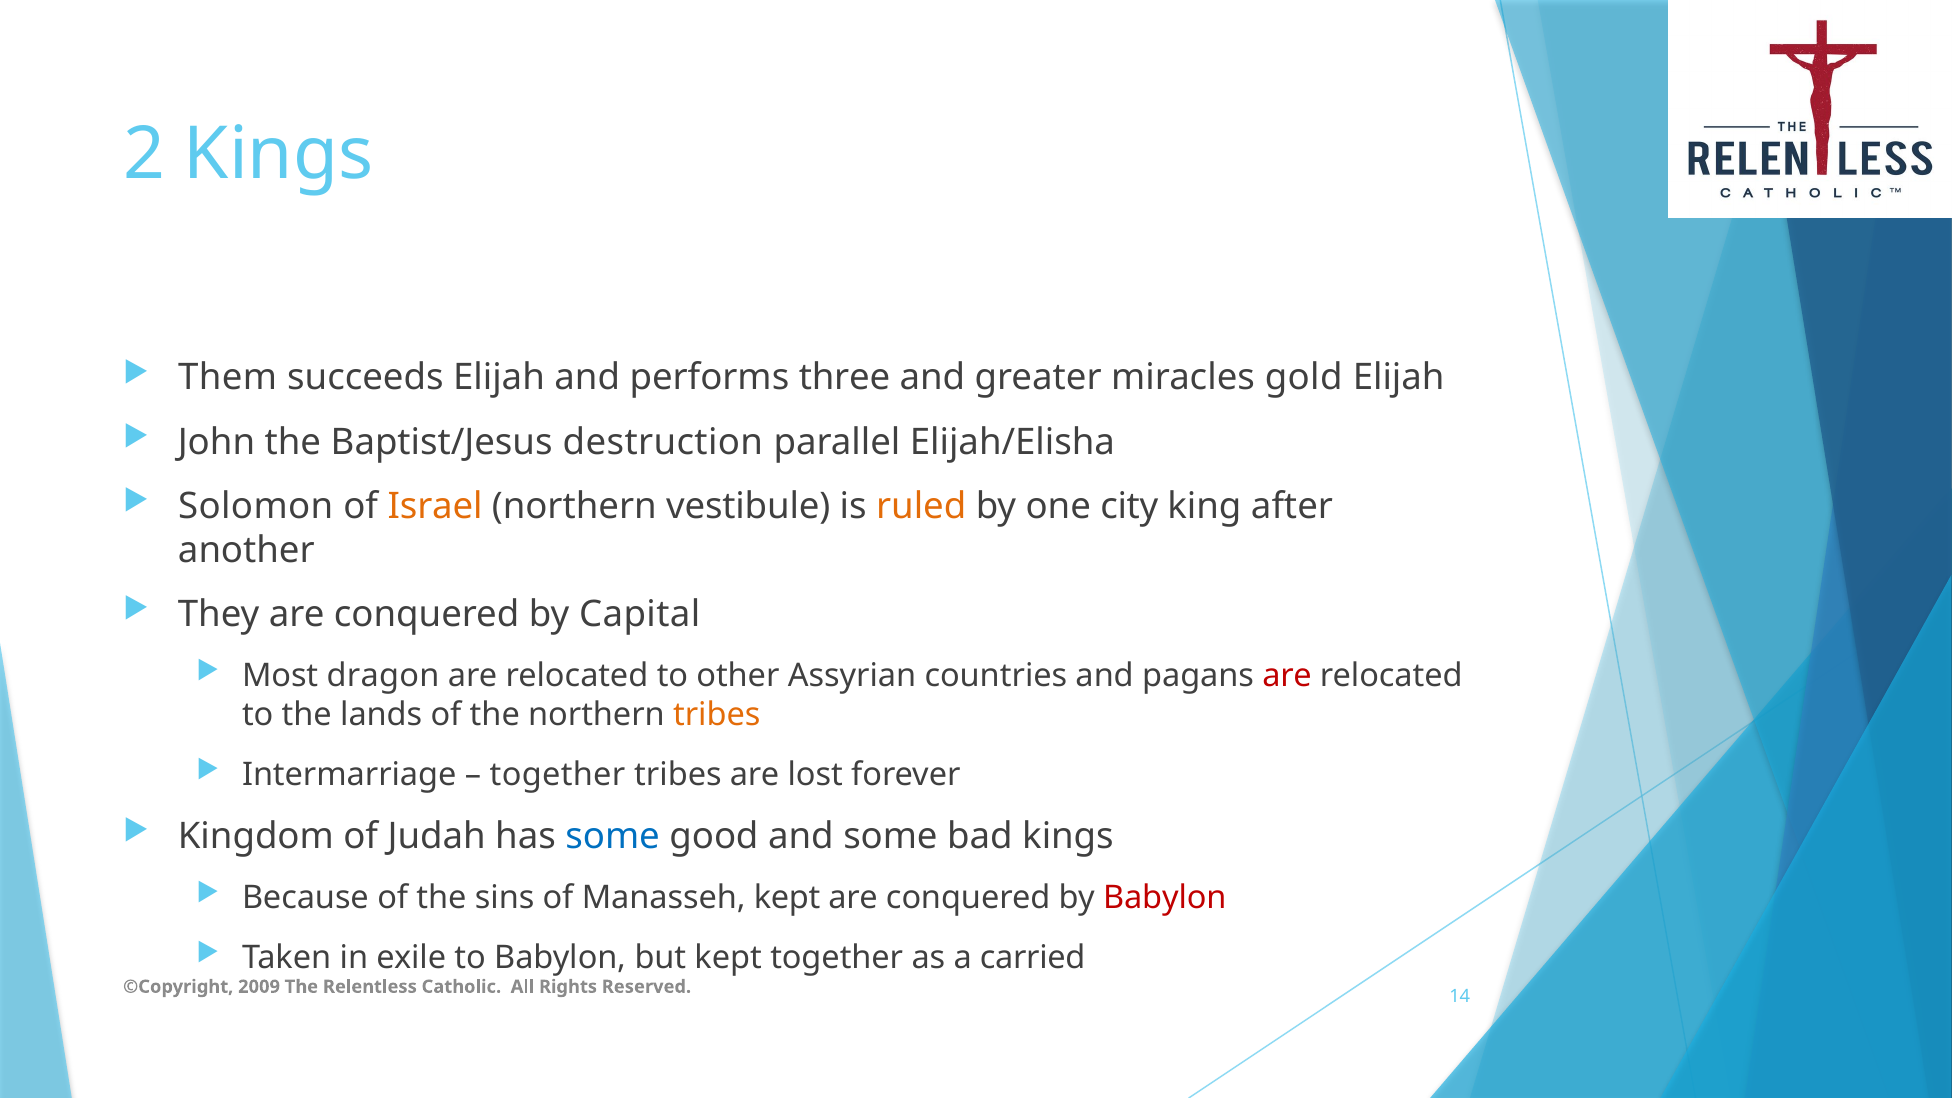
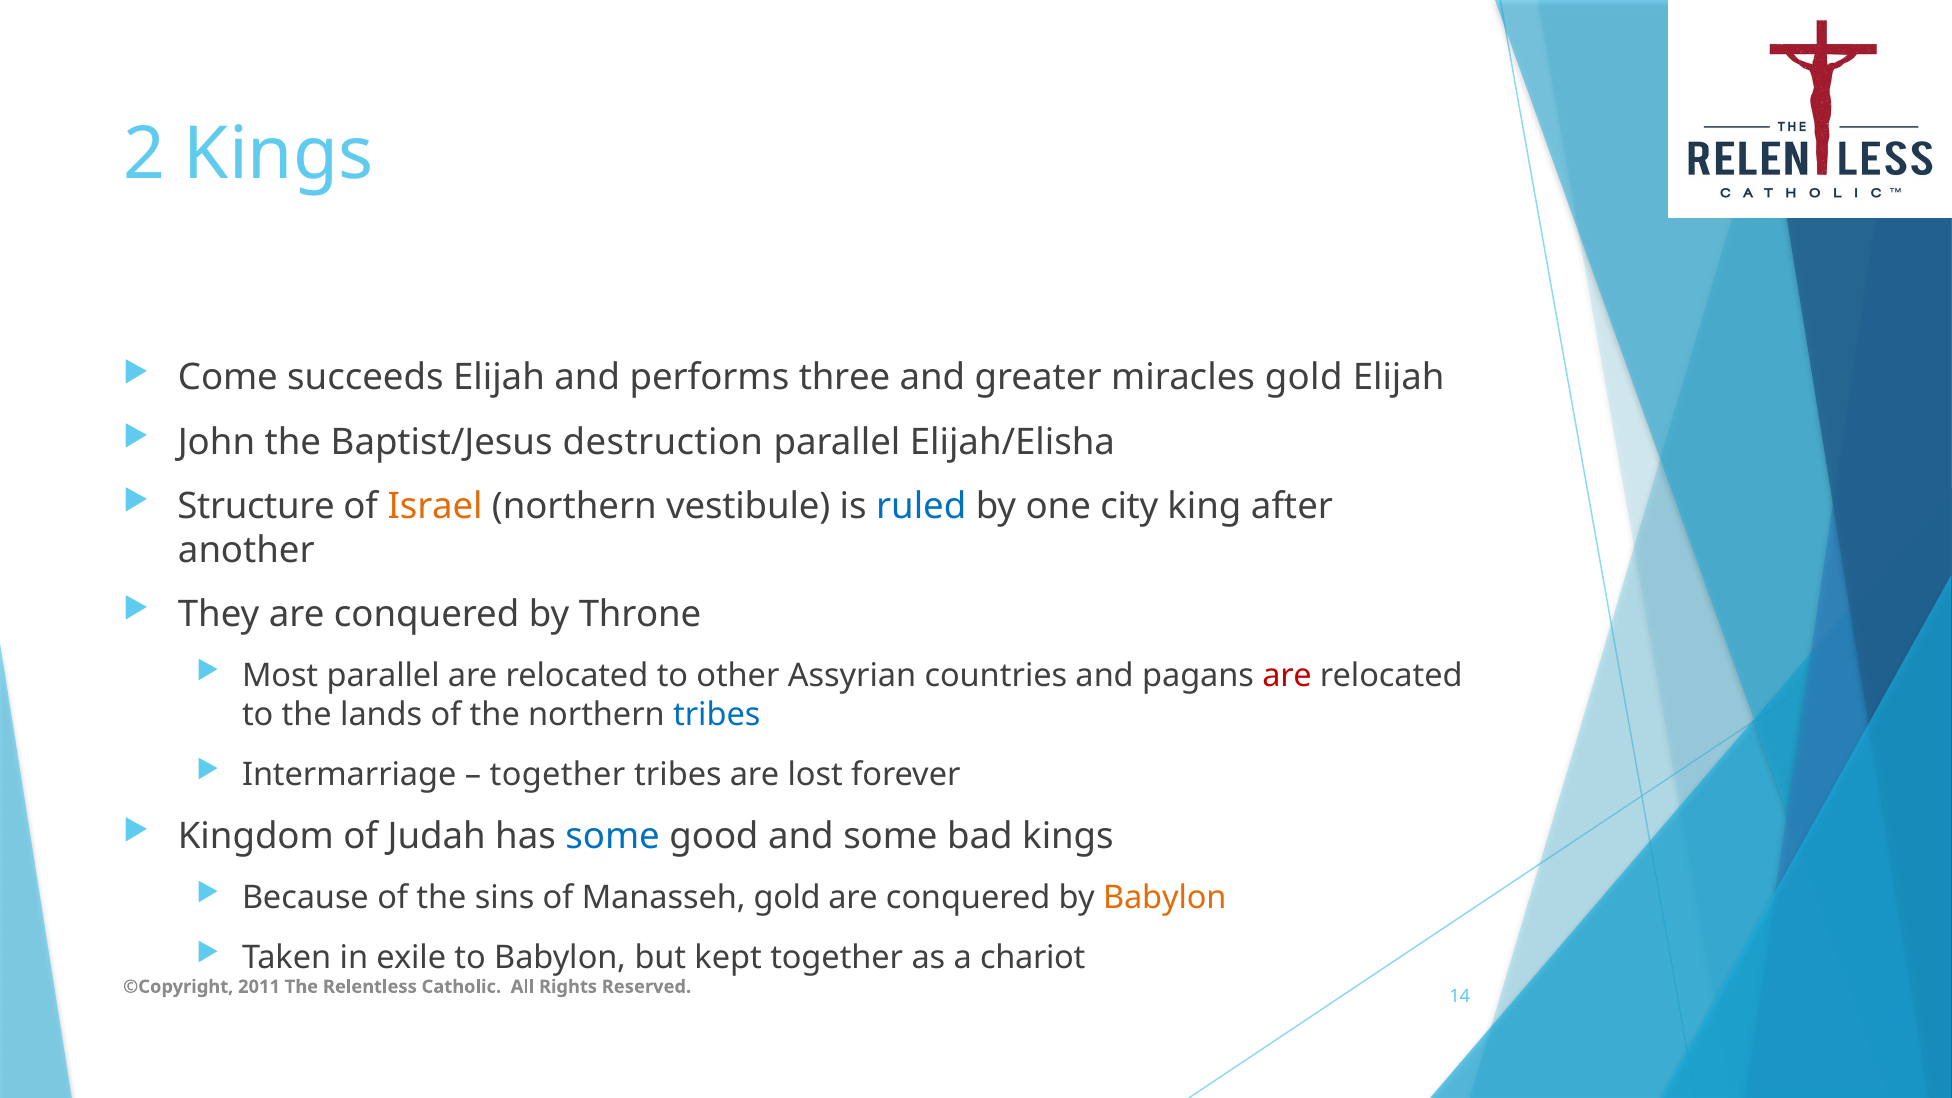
Them: Them -> Come (228, 378)
Solomon: Solomon -> Structure (256, 506)
ruled colour: orange -> blue (921, 506)
Capital: Capital -> Throne (640, 614)
Most dragon: dragon -> parallel (383, 676)
tribes colour: orange -> blue (717, 715)
Manasseh kept: kept -> gold (787, 898)
Babylon colour: red -> orange (1165, 898)
carried: carried -> chariot (1033, 957)
2009: 2009 -> 2011 (259, 987)
